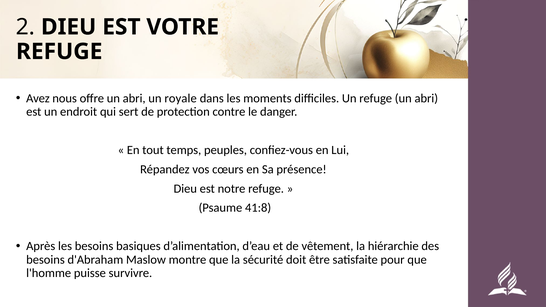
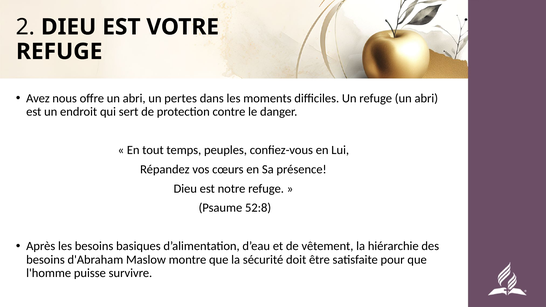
royale: royale -> pertes (181, 98)
41:8: 41:8 -> 52:8 (258, 208)
